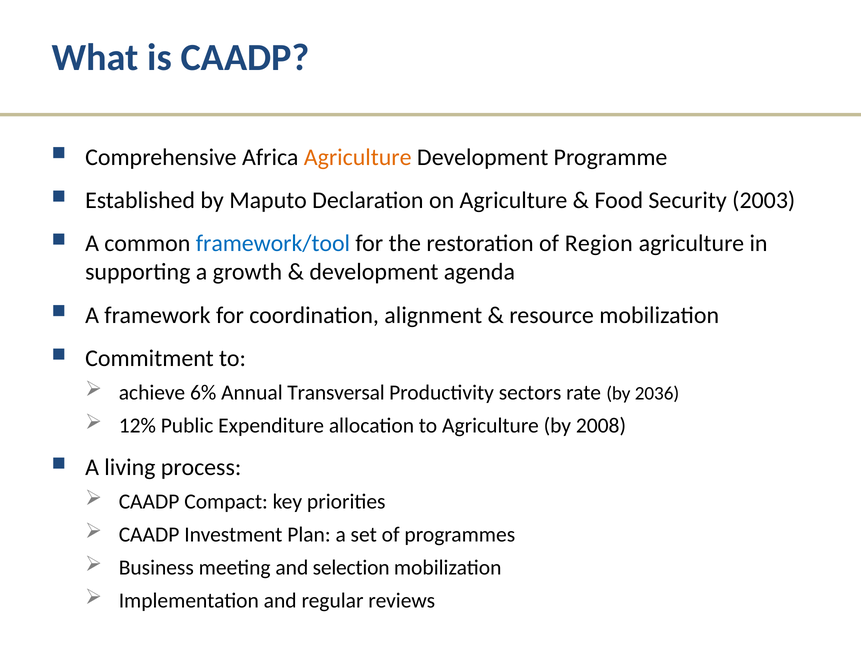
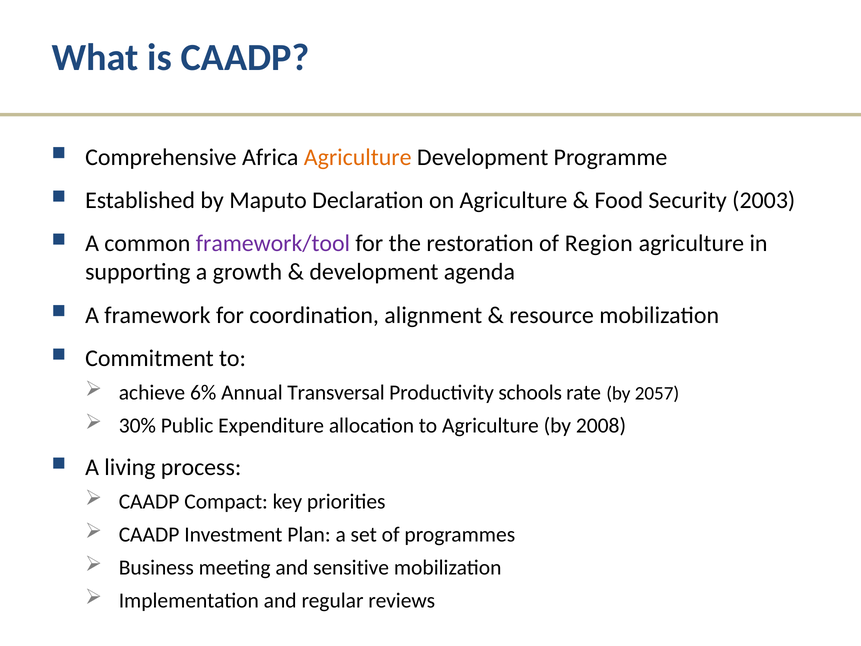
framework/tool colour: blue -> purple (273, 243)
sectors: sectors -> schools (530, 392)
2036: 2036 -> 2057 (657, 393)
12%: 12% -> 30% (137, 425)
selection: selection -> sensitive (351, 568)
